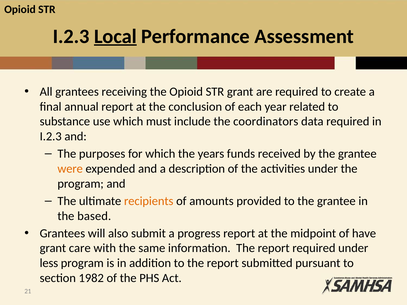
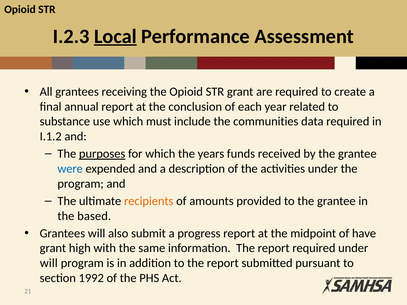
coordinators: coordinators -> communities (266, 122)
I.2.3: I.2.3 -> I.1.2 (51, 137)
purposes underline: none -> present (102, 154)
were colour: orange -> blue (70, 169)
care: care -> high (80, 248)
less: less -> will (49, 263)
1982: 1982 -> 1992 (91, 278)
